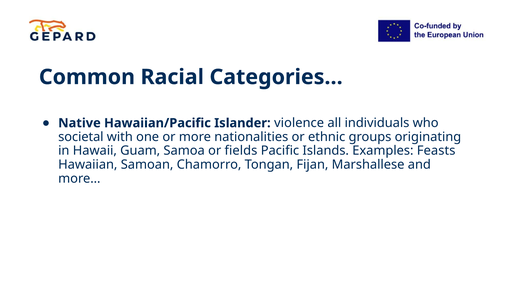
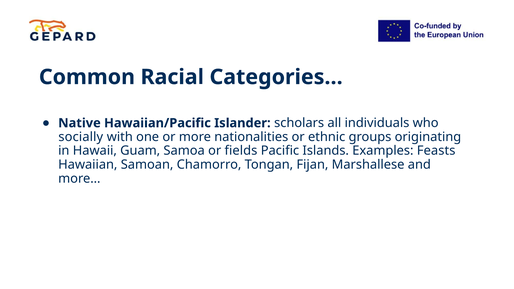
violence: violence -> scholars (299, 123)
societal: societal -> socially (81, 137)
